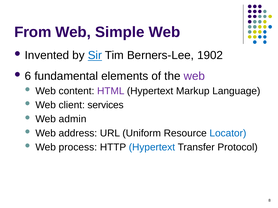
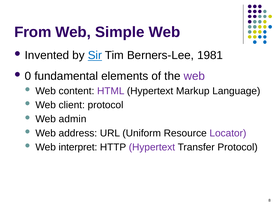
1902: 1902 -> 1981 (210, 55)
6: 6 -> 0 (28, 76)
client services: services -> protocol (105, 105)
Locator colour: blue -> purple (228, 133)
process: process -> interpret (78, 148)
Hypertext colour: blue -> purple (152, 148)
